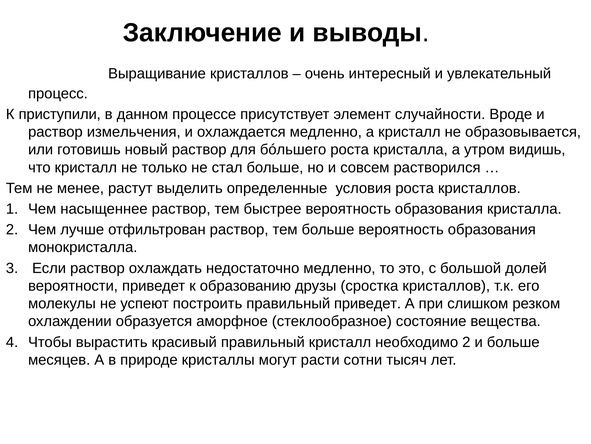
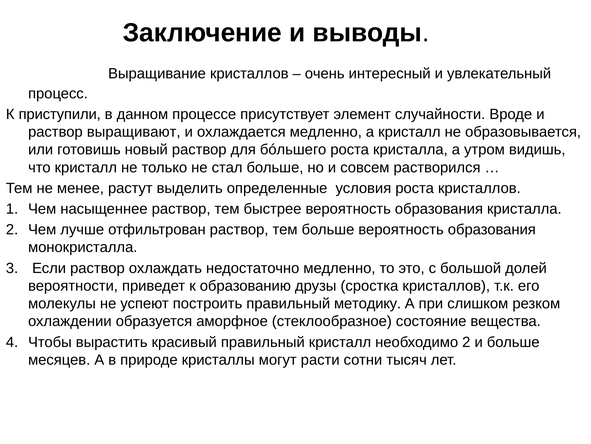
измельчения: измельчения -> выращивают (134, 132)
правильный приведет: приведет -> методику (368, 303)
